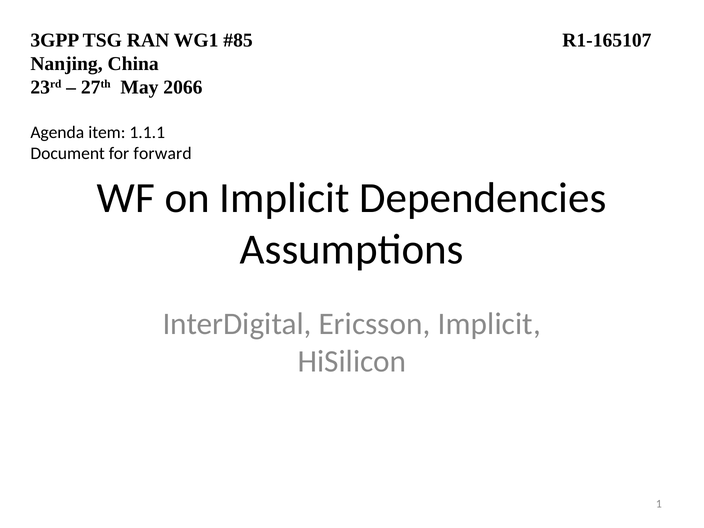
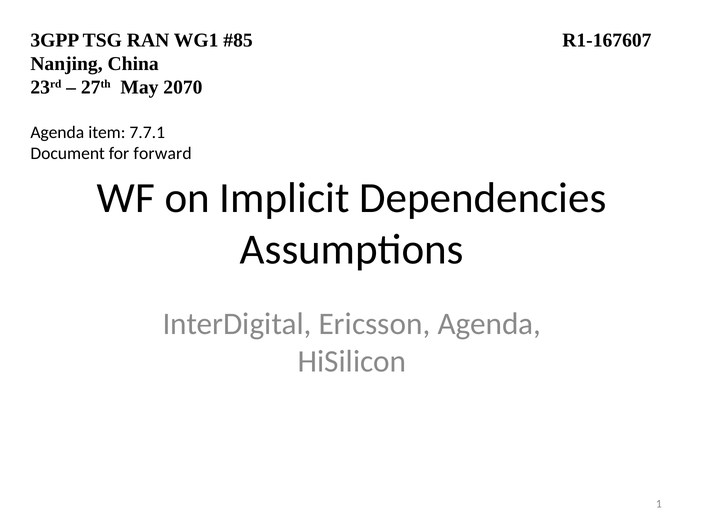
R1-165107: R1-165107 -> R1-167607 (607, 40)
2066: 2066 -> 2070 (183, 87)
1.1.1: 1.1.1 -> 7.7.1 (147, 133)
Ericsson Implicit: Implicit -> Agenda (489, 324)
